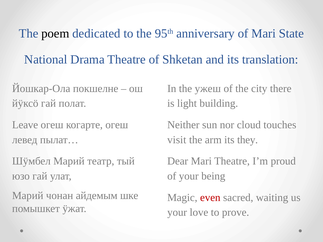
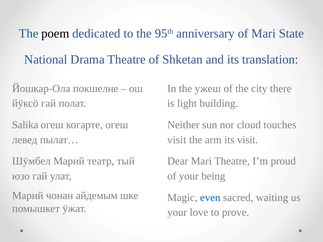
Leave: Leave -> Salika (25, 125)
its they: they -> visit (248, 140)
even colour: red -> blue (210, 198)
